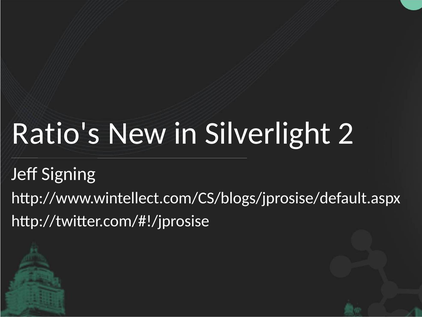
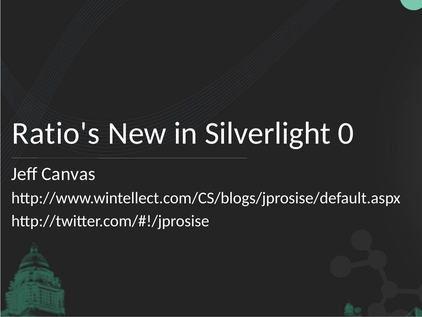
2: 2 -> 0 (346, 133)
Signing: Signing -> Canvas (69, 174)
